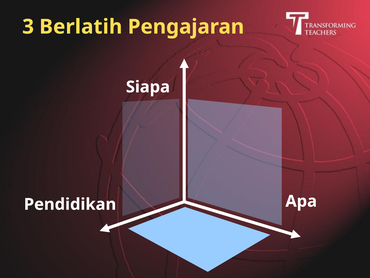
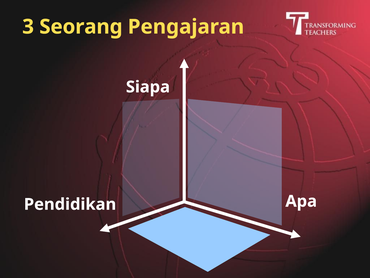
Berlatih: Berlatih -> Seorang (81, 27)
